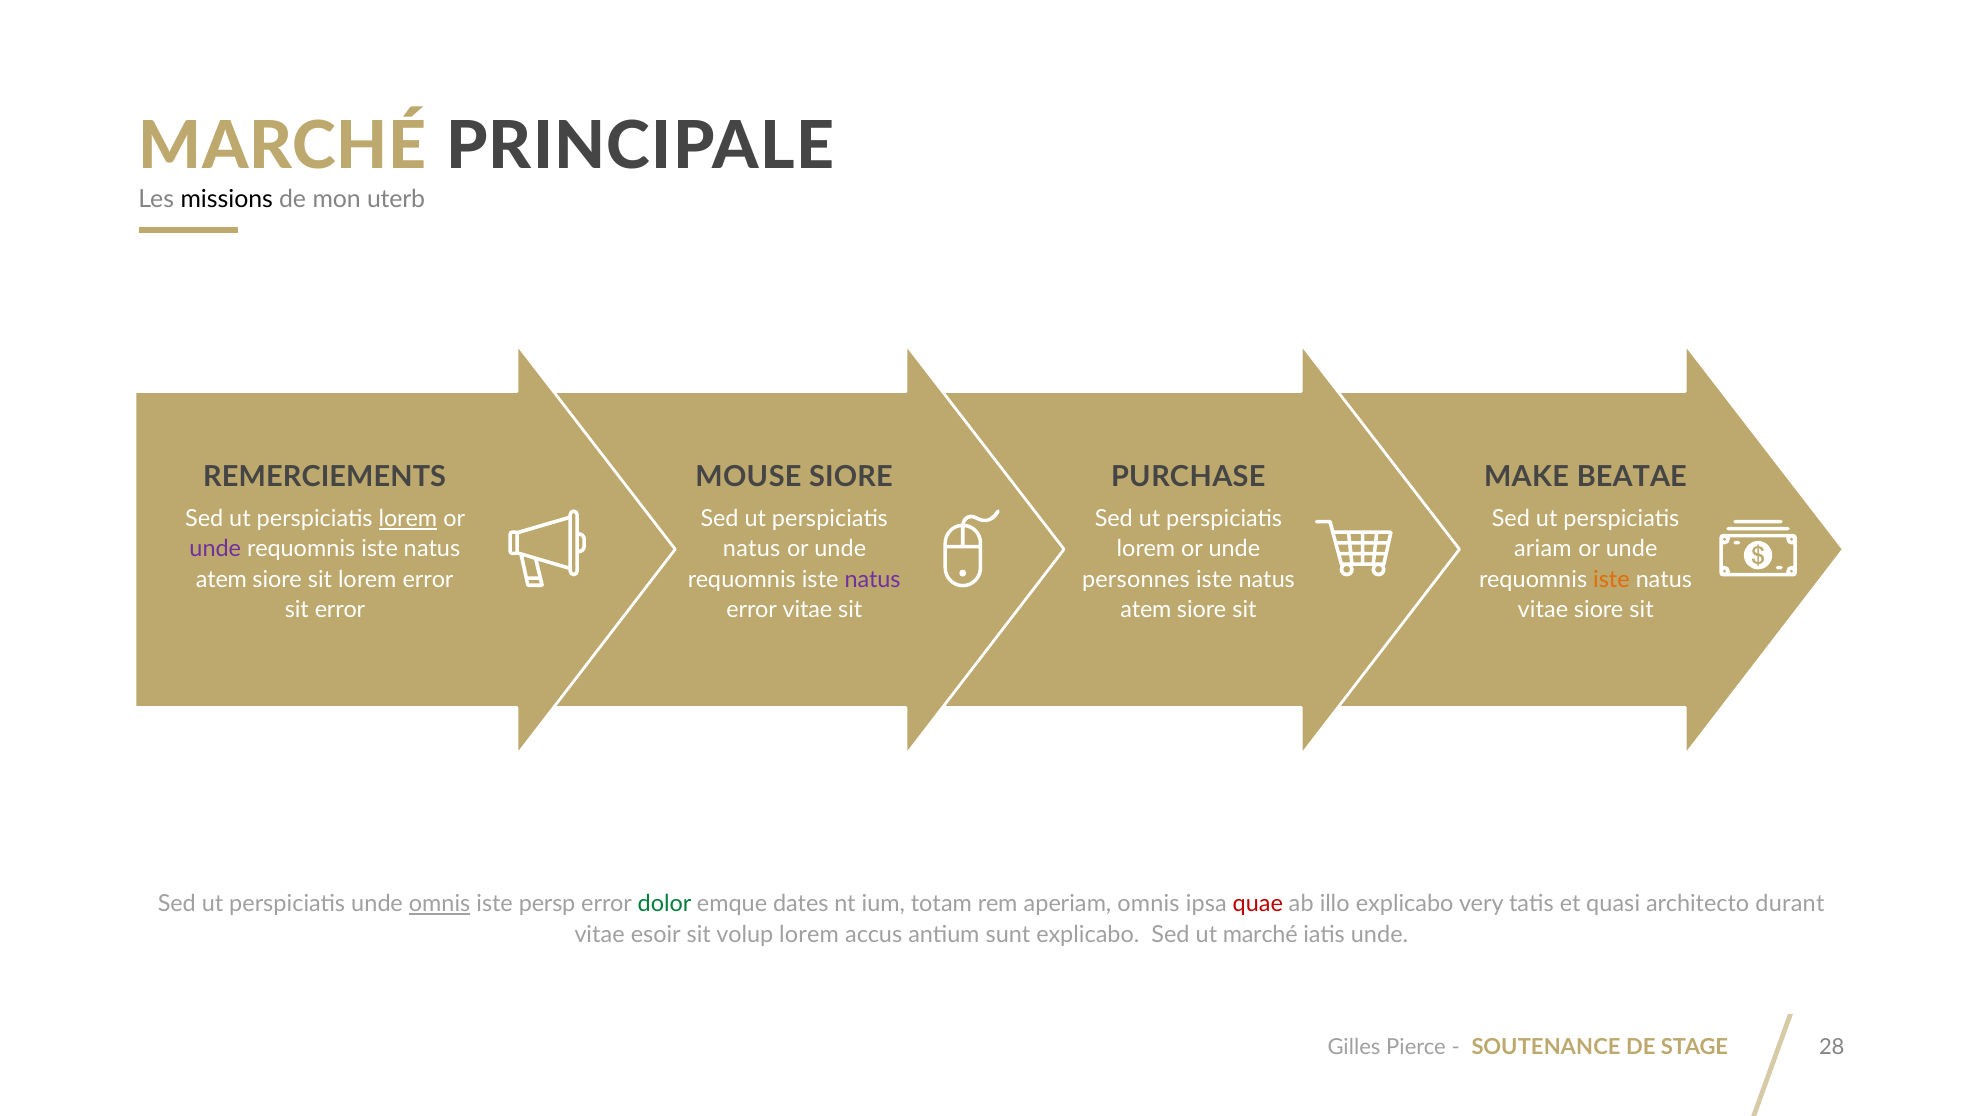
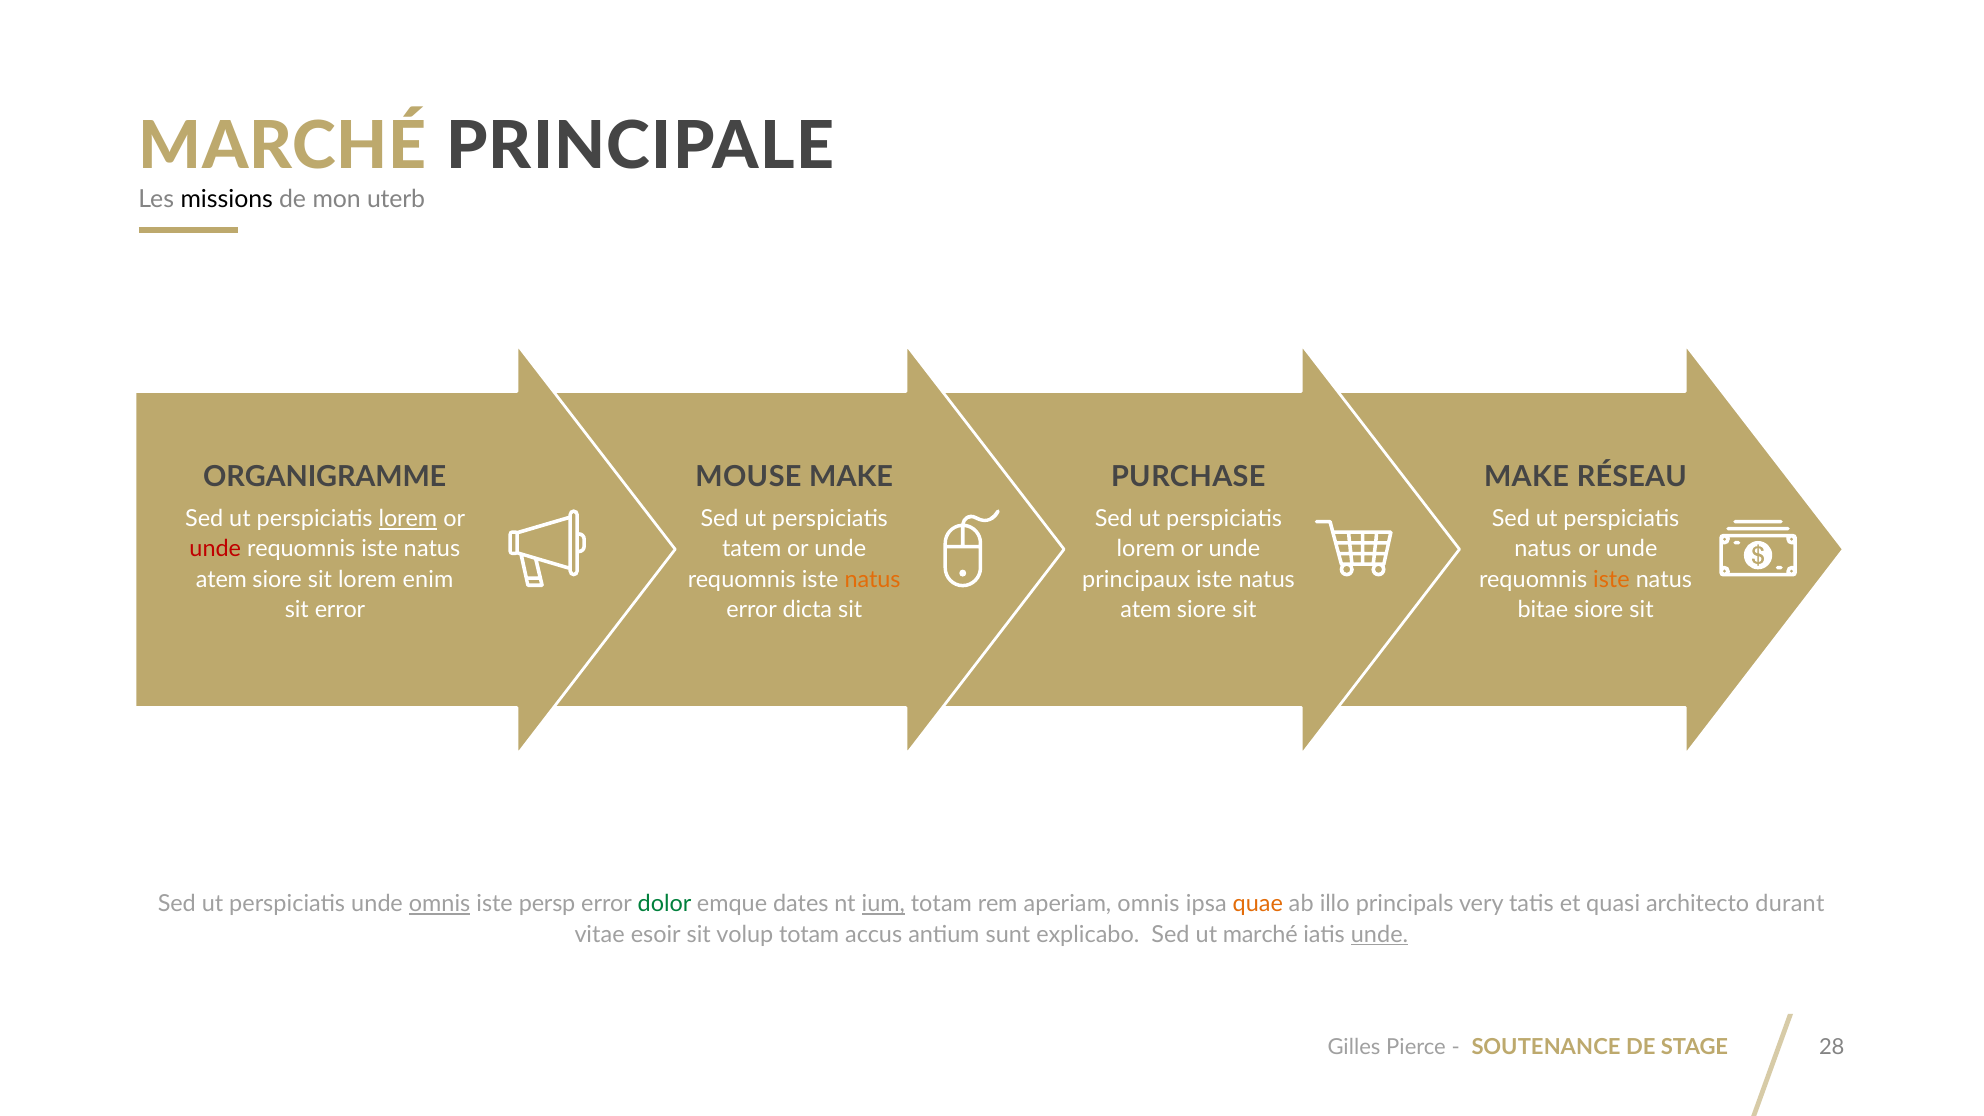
REMERCIEMENTS: REMERCIEMENTS -> ORGANIGRAMME (325, 477)
MOUSE SIORE: SIORE -> MAKE (851, 477)
BEATAE: BEATAE -> RÉSEAU (1632, 477)
unde colour: purple -> red (215, 549)
natus: natus -> tatem (752, 549)
ariam: ariam -> natus (1543, 549)
lorem error: error -> enim (428, 580)
natus colour: purple -> orange (873, 580)
personnes: personnes -> principaux (1136, 580)
error vitae: vitae -> dicta (807, 610)
vitae: vitae -> bitae (1543, 610)
ium underline: none -> present (883, 904)
quae colour: red -> orange (1258, 904)
illo explicabo: explicabo -> principals (1405, 904)
volup lorem: lorem -> totam (809, 934)
unde underline: none -> present (1380, 934)
